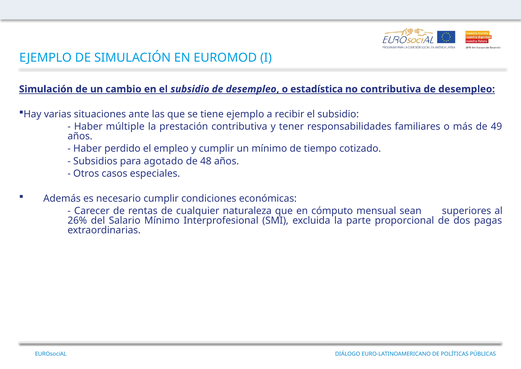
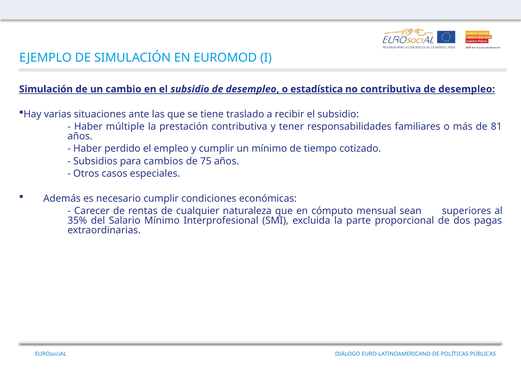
tiene ejemplo: ejemplo -> traslado (245, 114)
49: 49 -> 81 (496, 126)
agotado: agotado -> cambios (163, 161)
48: 48 -> 75 (206, 161)
26%: 26% -> 35% (77, 220)
